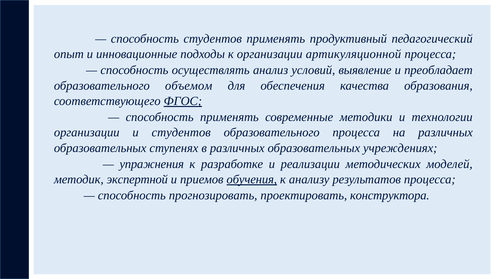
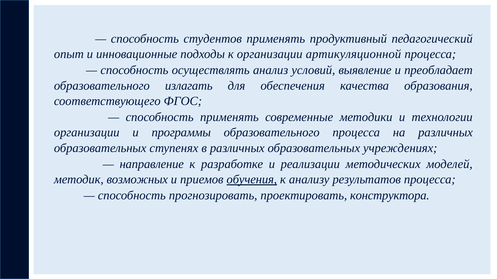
объемом: объемом -> излагать (189, 86)
ФГОС underline: present -> none (183, 101)
и студентов: студентов -> программы (181, 133)
упражнения: упражнения -> направление (152, 164)
экспертной: экспертной -> возможных (137, 180)
